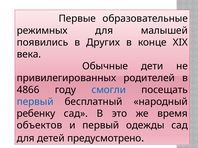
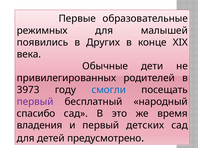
4866: 4866 -> 3973 (28, 90)
первый colour: blue -> purple (35, 102)
ребенку: ребенку -> спасибо (36, 114)
объектов: объектов -> владения (40, 126)
одежды: одежды -> детских (145, 126)
